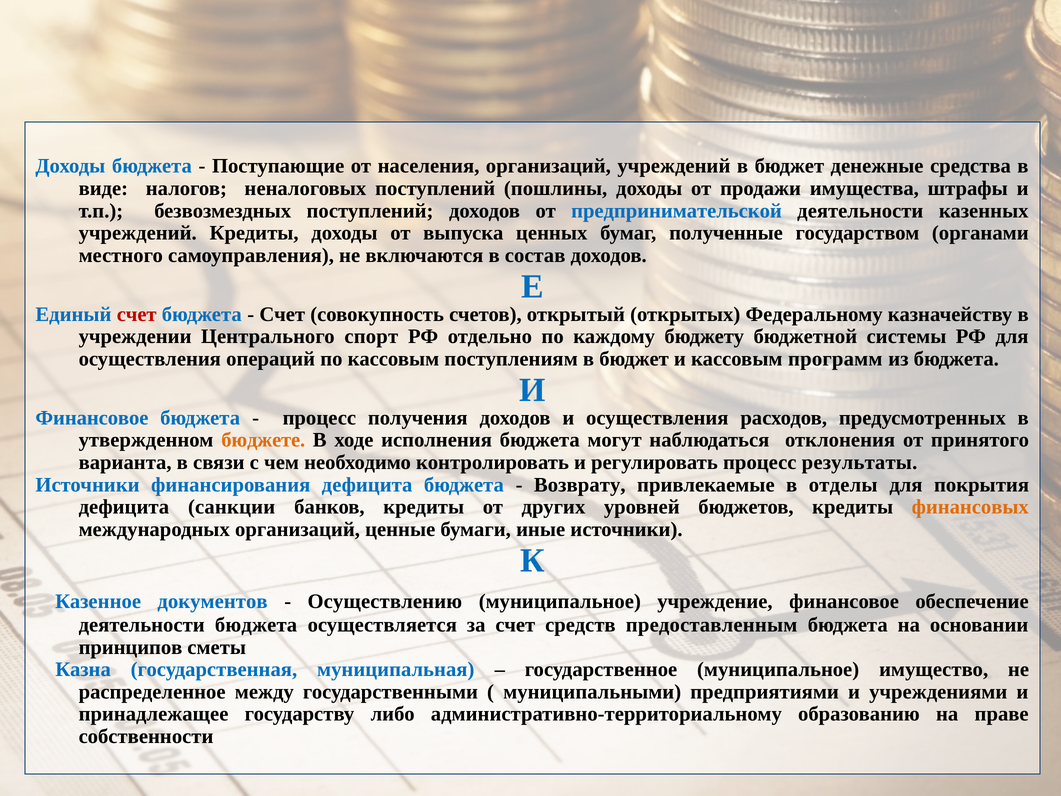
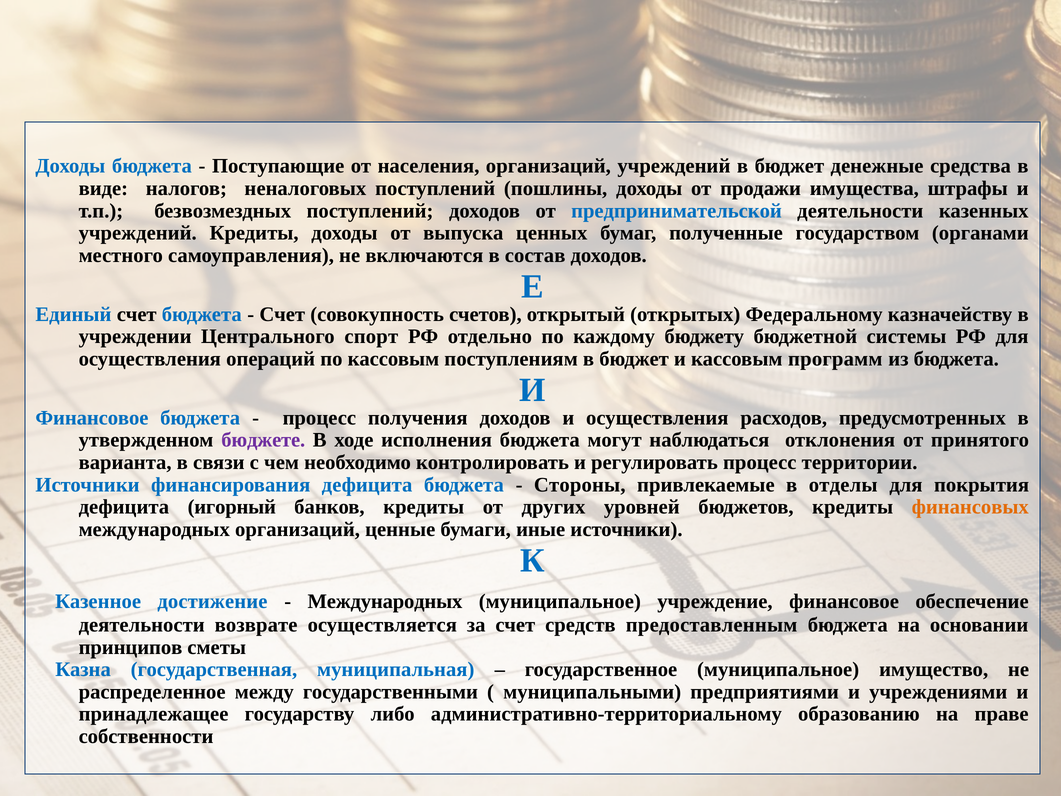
счет colour: red -> black (137, 314)
бюджете colour: orange -> purple (263, 440)
результаты: результаты -> территории (860, 462)
Возврату: Возврату -> Стороны (580, 485)
санкции: санкции -> игорный (232, 507)
документов: документов -> достижение (212, 601)
Осуществлению: Осуществлению -> Международных (385, 601)
деятельности бюджета: бюджета -> возврате (256, 625)
